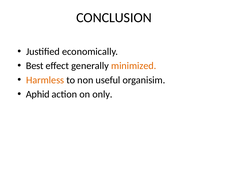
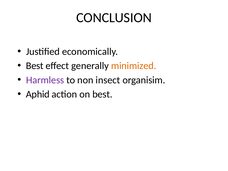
Harmless colour: orange -> purple (45, 80)
useful: useful -> insect (108, 80)
on only: only -> best (102, 94)
